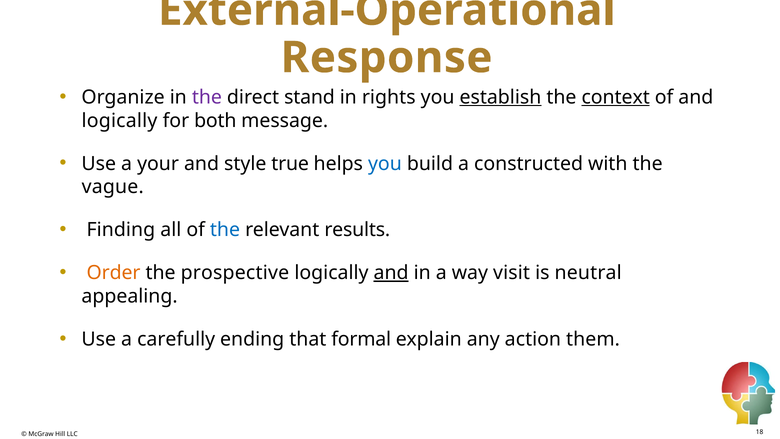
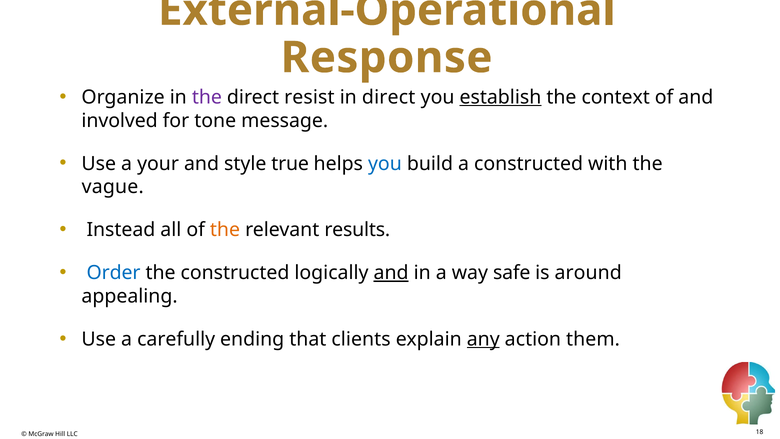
stand: stand -> resist (309, 97)
in rights: rights -> direct (389, 97)
context underline: present -> none (616, 97)
logically: logically -> involved (120, 121)
both: both -> tone (215, 121)
Finding: Finding -> Instead (121, 230)
the colour: blue -> orange (225, 230)
Order colour: orange -> blue (114, 273)
the prospective: prospective -> constructed (235, 273)
visit: visit -> safe (512, 273)
neutral: neutral -> around (588, 273)
formal: formal -> clients (361, 339)
any underline: none -> present (483, 339)
